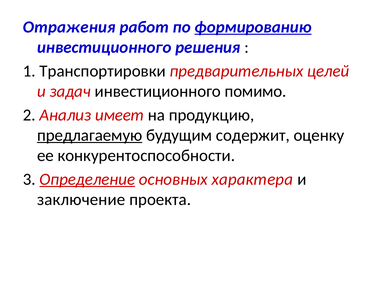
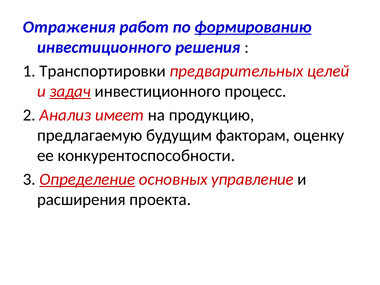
задач underline: none -> present (70, 91)
помимо: помимо -> процесс (256, 91)
предлагаемую underline: present -> none (90, 135)
содержит: содержит -> факторам (253, 135)
характера: характера -> управление (253, 179)
заключение: заключение -> расширения (81, 199)
